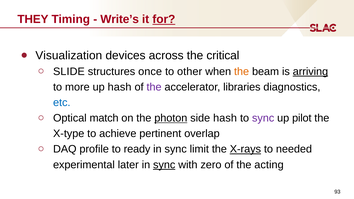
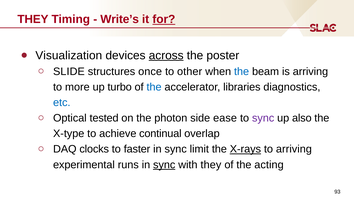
across underline: none -> present (166, 55)
critical: critical -> poster (223, 55)
the colour: orange -> blue (242, 72)
arriving underline: present -> none (310, 72)
up hash: hash -> turbo (120, 87)
the colour: purple -> blue (154, 87)
match: match -> tested (104, 118)
photon underline: present -> none (171, 118)
side hash: hash -> ease (225, 118)
pilot: pilot -> also (302, 118)
pertinent: pertinent -> continual (160, 134)
profile: profile -> clocks (94, 149)
ready: ready -> faster (137, 149)
to needed: needed -> arriving (294, 149)
later: later -> runs (128, 165)
with zero: zero -> they (211, 165)
